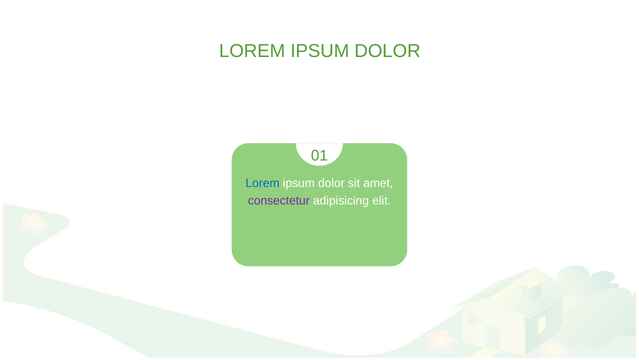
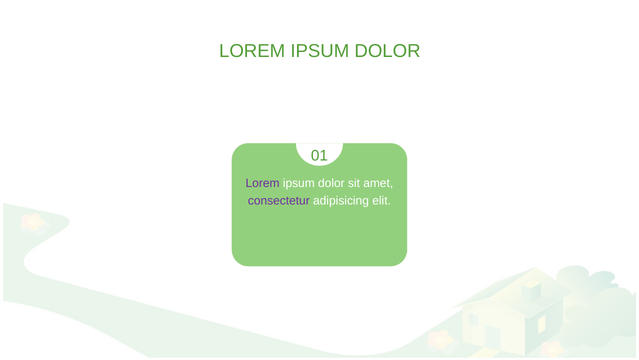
Lorem colour: blue -> purple (263, 183)
